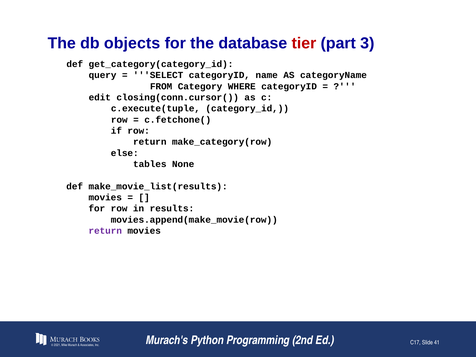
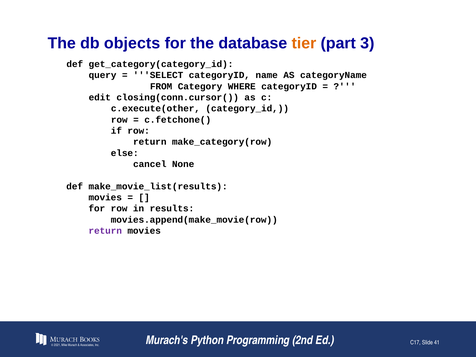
tier colour: red -> orange (304, 43)
c.execute(tuple: c.execute(tuple -> c.execute(other (155, 109)
tables: tables -> cancel (150, 164)
